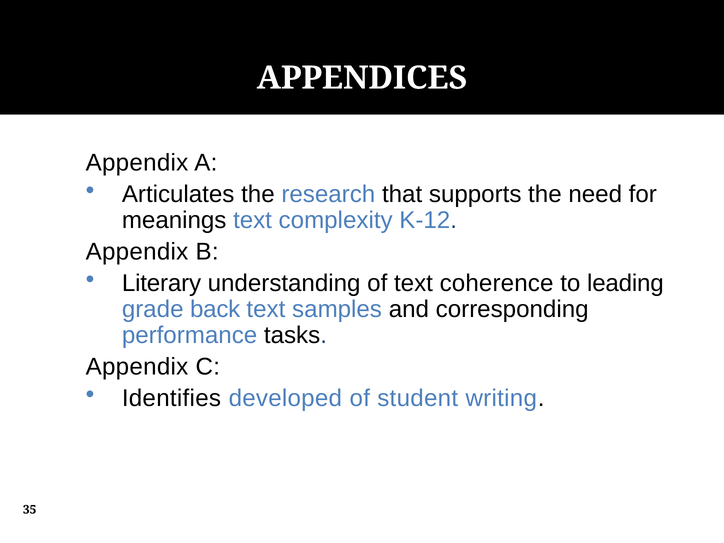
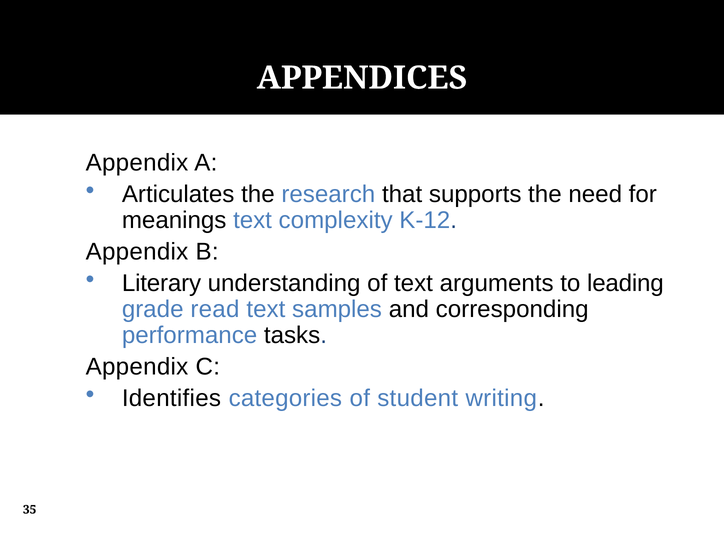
coherence: coherence -> arguments (497, 283)
back: back -> read (215, 309)
developed: developed -> categories (285, 398)
